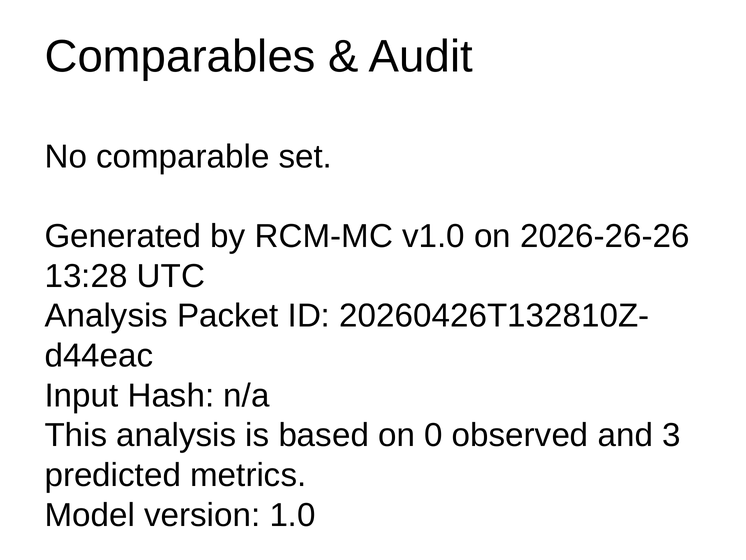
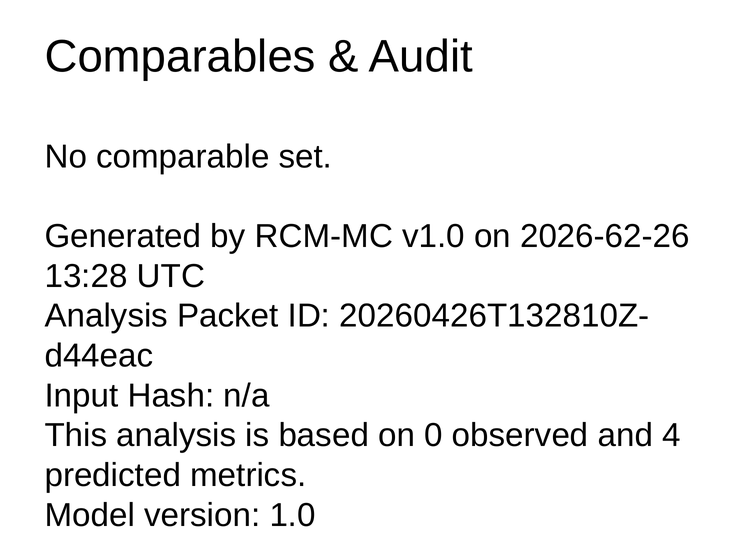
2026-26-26: 2026-26-26 -> 2026-62-26 (605, 236)
3: 3 -> 4 (671, 435)
